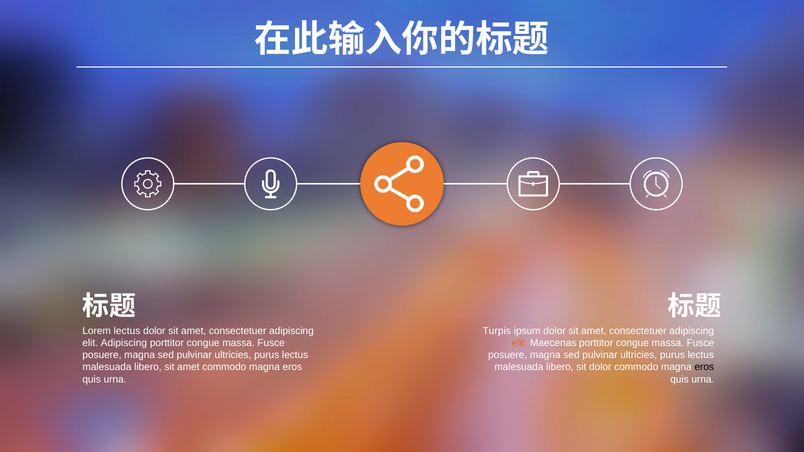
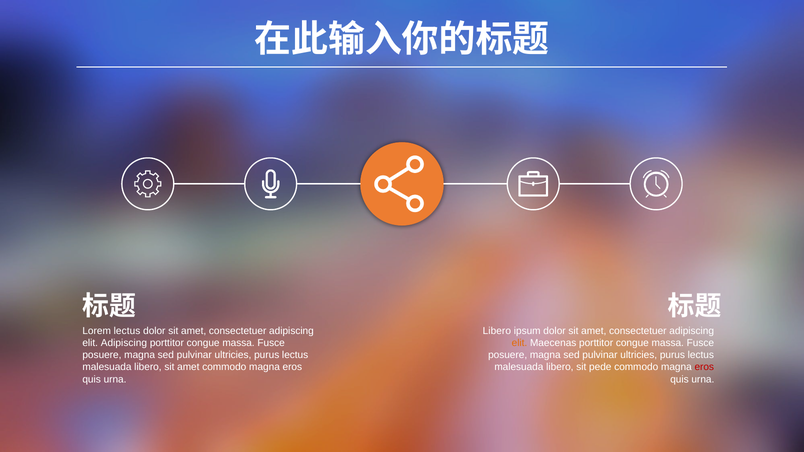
Turpis: Turpis -> Libero (497, 331)
sit dolor: dolor -> pede (600, 367)
eros colour: black -> red (704, 367)
